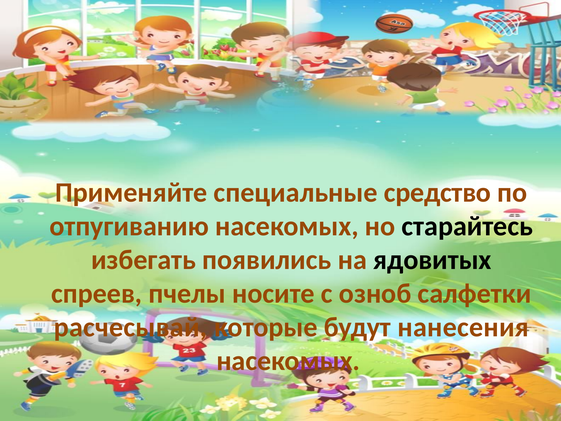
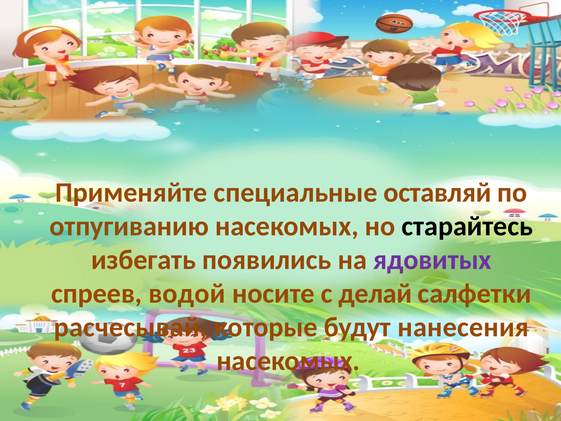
средство: средство -> оставляй (438, 192)
ядовитых colour: black -> purple (432, 260)
пчелы: пчелы -> водой (187, 293)
озноб: озноб -> делай (375, 293)
